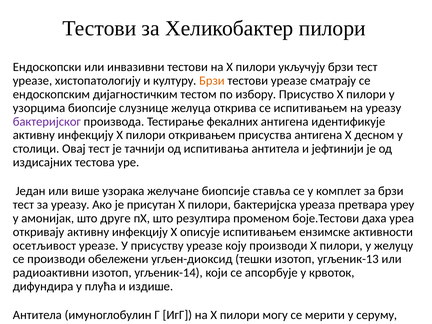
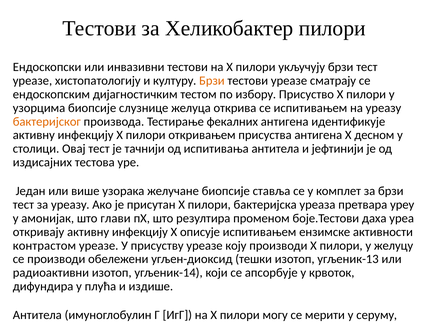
бактеријског colour: purple -> orange (47, 122)
друге: друге -> глави (116, 218)
осетљивост: осетљивост -> контрастом (44, 246)
